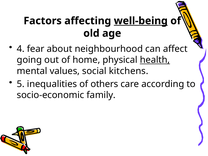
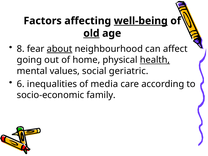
old underline: none -> present (91, 33)
4: 4 -> 8 (21, 49)
about underline: none -> present (60, 49)
kitchens: kitchens -> geriatric (129, 71)
5: 5 -> 6 (21, 84)
others: others -> media (104, 84)
